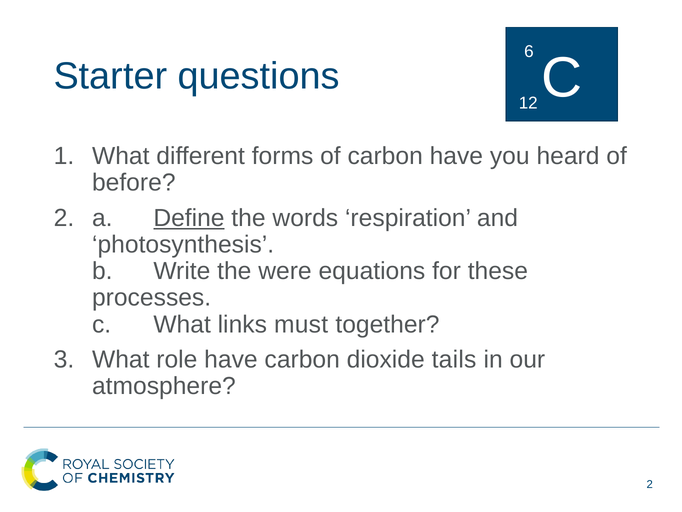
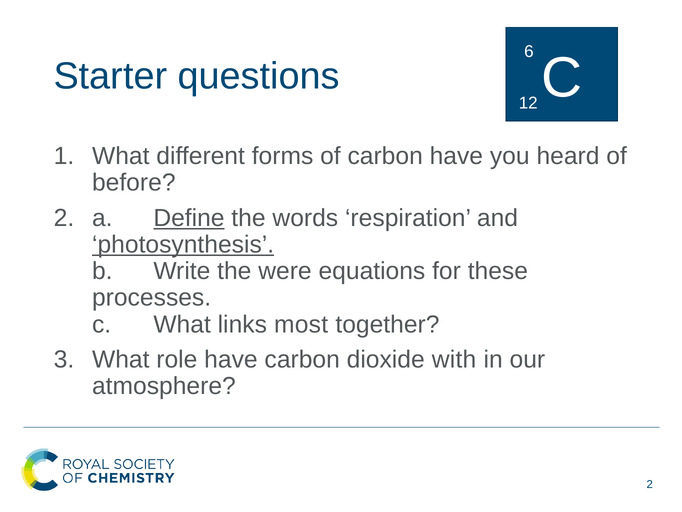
photosynthesis underline: none -> present (183, 244)
must: must -> most (301, 324)
tails: tails -> with (454, 359)
